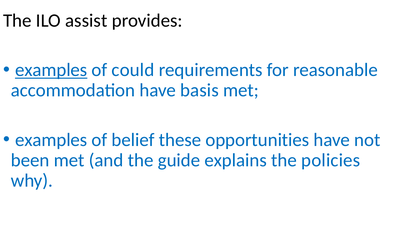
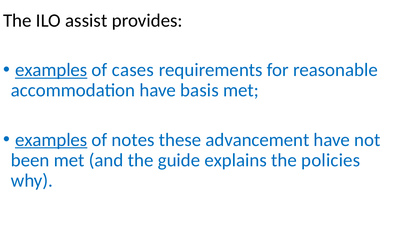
could: could -> cases (133, 70)
examples underline: none -> present (51, 140)
belief: belief -> notes (133, 140)
opportunities: opportunities -> advancement (257, 140)
